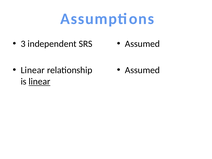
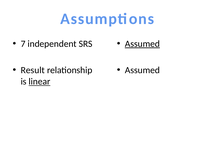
3: 3 -> 7 (23, 44)
Assumed underline: none -> present (142, 44)
Linear: Linear -> Result (33, 70)
